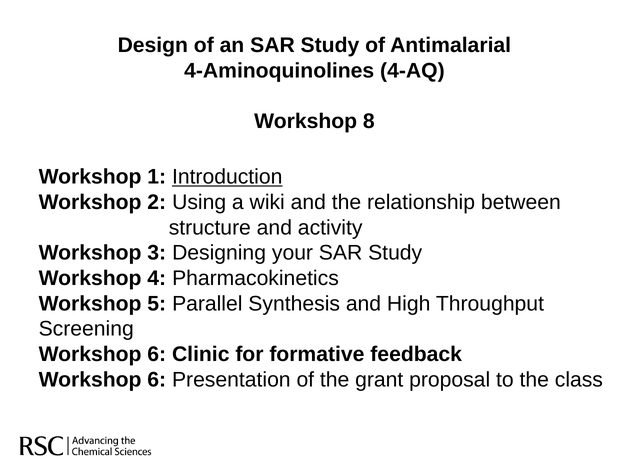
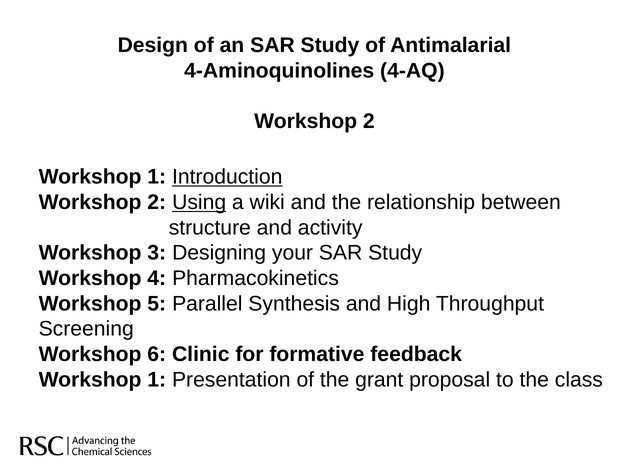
8: 8 -> 2 (369, 121)
Using underline: none -> present (199, 203)
6: 6 -> 1 (157, 380)
